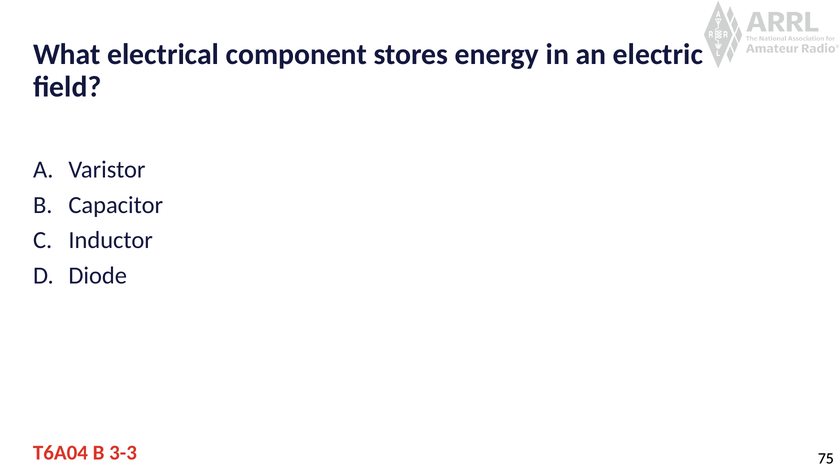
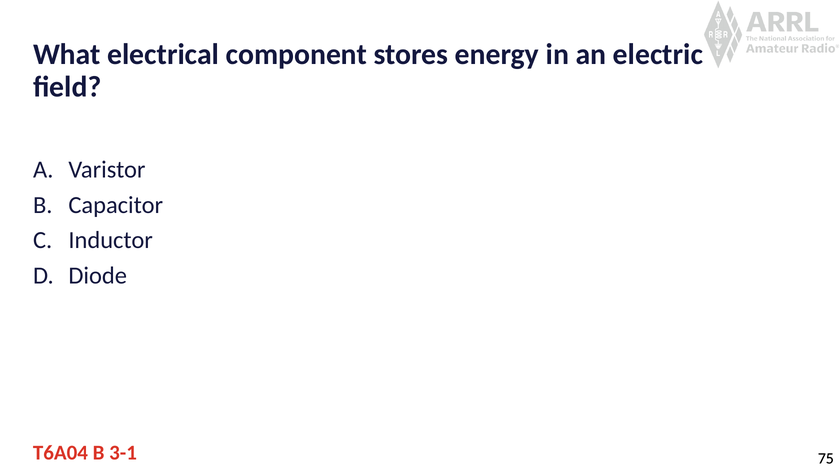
3-3: 3-3 -> 3-1 (123, 452)
